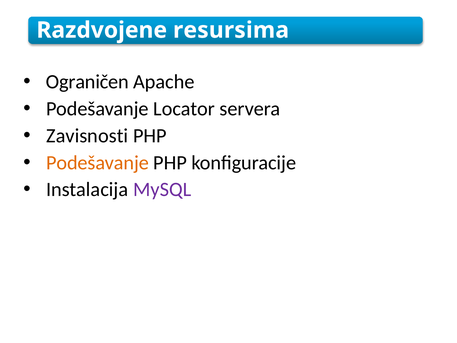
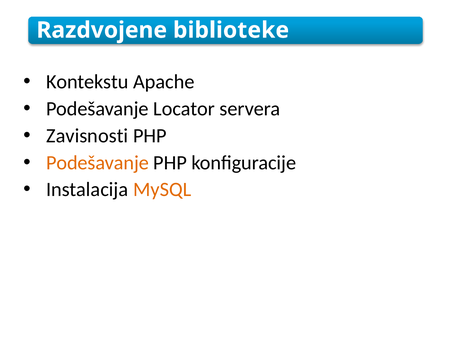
resursima: resursima -> biblioteke (231, 30)
Ograničen: Ograničen -> Kontekstu (87, 82)
MySQL colour: purple -> orange (162, 189)
